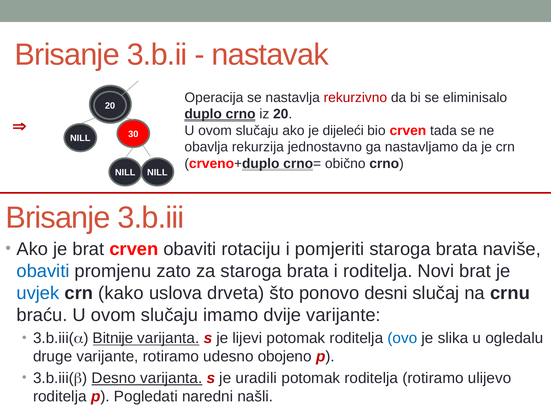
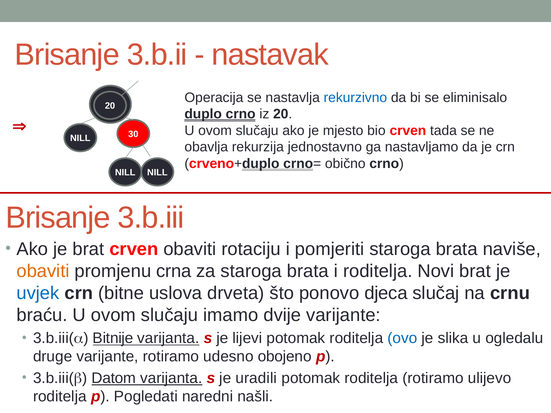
rekurzivno colour: red -> blue (355, 98)
dijeleći: dijeleći -> mjesto (343, 131)
obaviti colour: blue -> orange (43, 271)
zato: zato -> crna (174, 271)
kako: kako -> bitne (121, 293)
desni: desni -> djeca (386, 293)
Desno: Desno -> Datom (114, 378)
